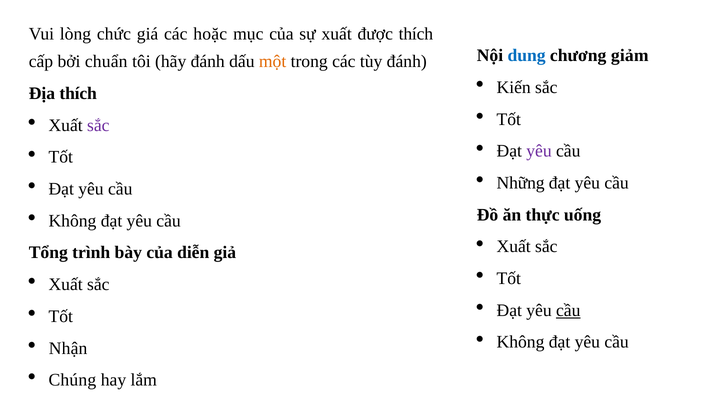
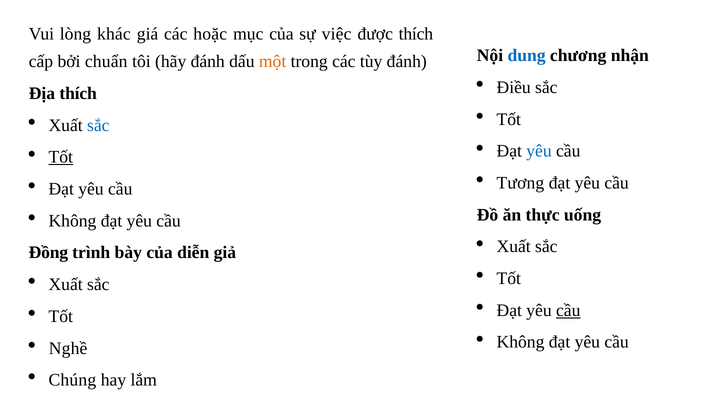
chức: chức -> khác (114, 34)
sự xuất: xuất -> việc (337, 34)
giảm: giảm -> nhận (630, 55)
Kiến: Kiến -> Điều (514, 87)
sắc colour: purple -> blue (98, 125)
yêu colour: purple -> blue (539, 151)
Tốt underline: none -> present (61, 157)
Những: Những -> Tương (520, 183)
Tổng: Tổng -> Đồng (48, 252)
Nhận: Nhận -> Nghề (68, 348)
